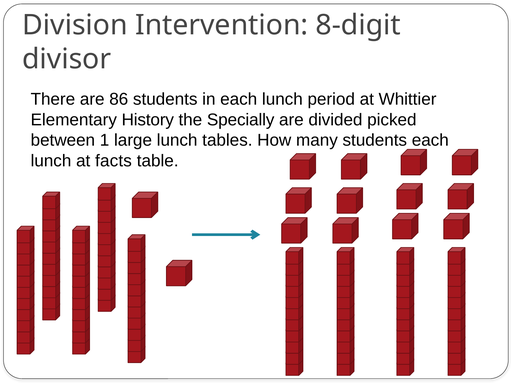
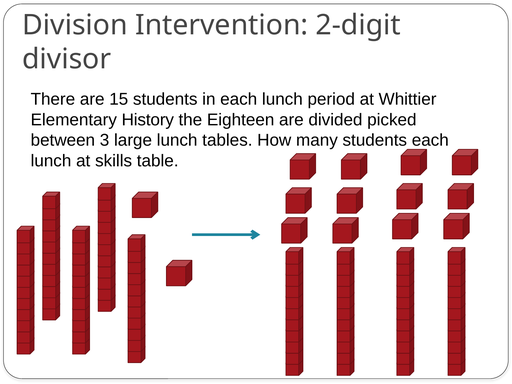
8-digit: 8-digit -> 2-digit (358, 25)
86: 86 -> 15 (119, 99)
Specially: Specially -> Eighteen (241, 120)
1: 1 -> 3 (105, 140)
facts: facts -> skills (114, 161)
